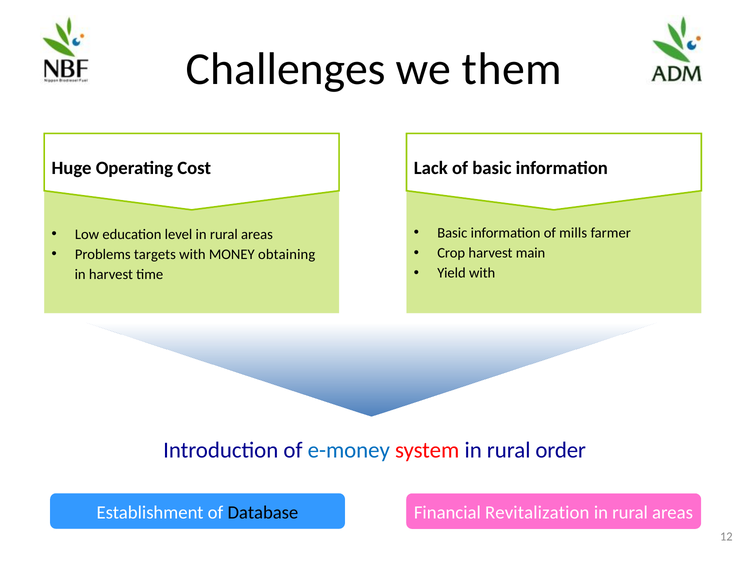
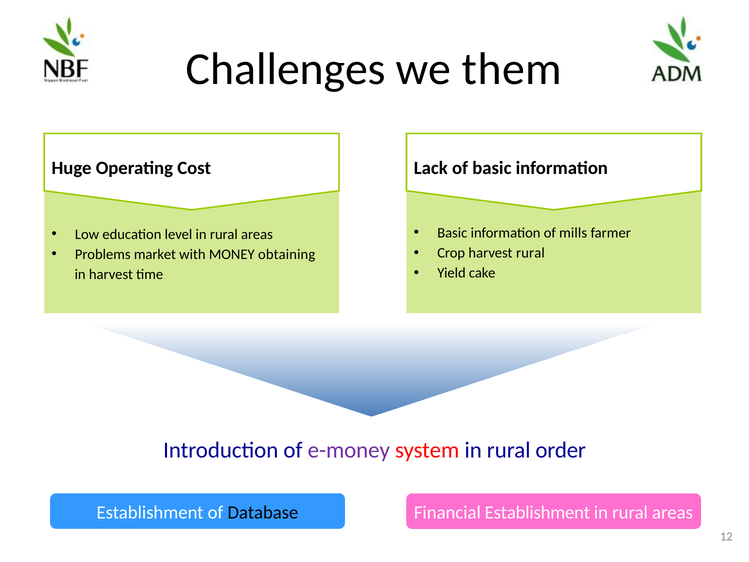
harvest main: main -> rural (530, 253)
targets: targets -> market (155, 254)
Yield with: with -> cake (482, 273)
e-money colour: blue -> purple (349, 450)
Financial Revitalization: Revitalization -> Establishment (537, 512)
